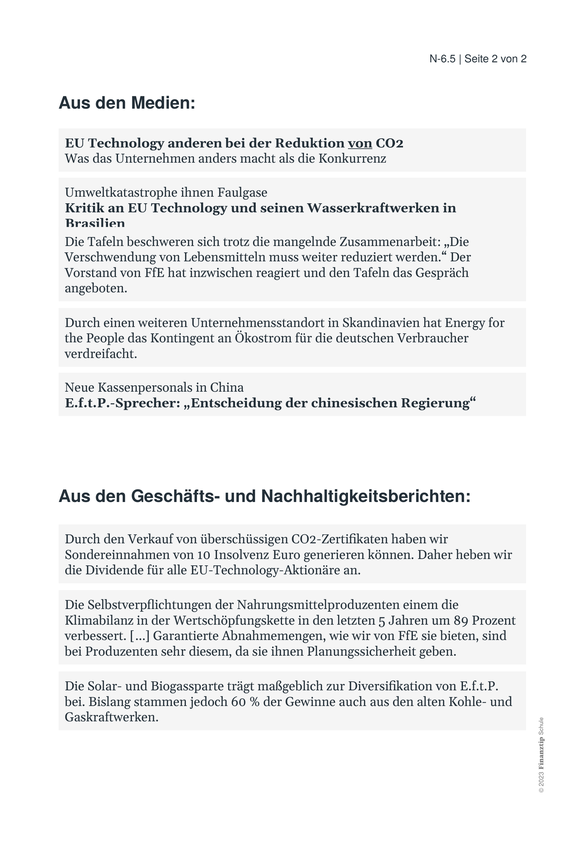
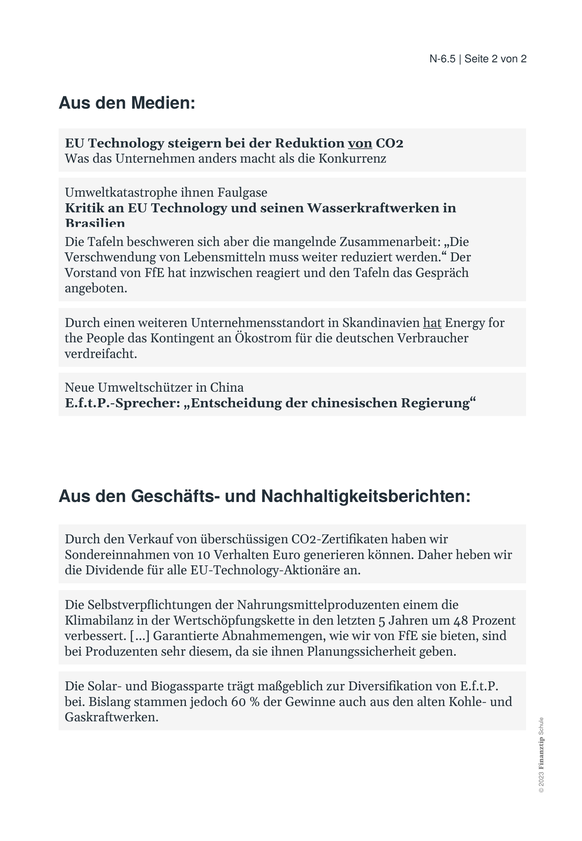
anderen: anderen -> steigern (195, 143)
trotz: trotz -> aber (236, 242)
hat underline: none -> present (432, 323)
Kassenpersonals: Kassenpersonals -> Umweltschützer (145, 387)
Insolvenz: Insolvenz -> Verhalten (242, 555)
89: 89 -> 48 (461, 620)
